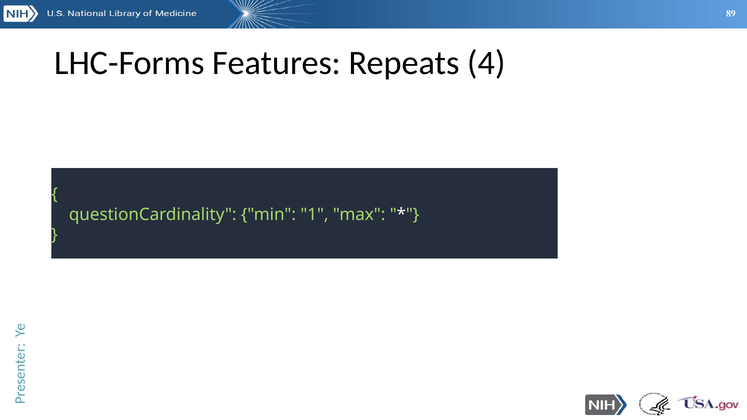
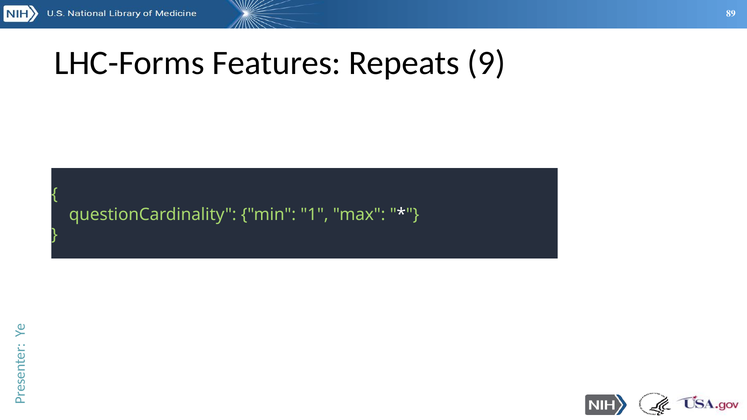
4: 4 -> 9 (486, 63)
